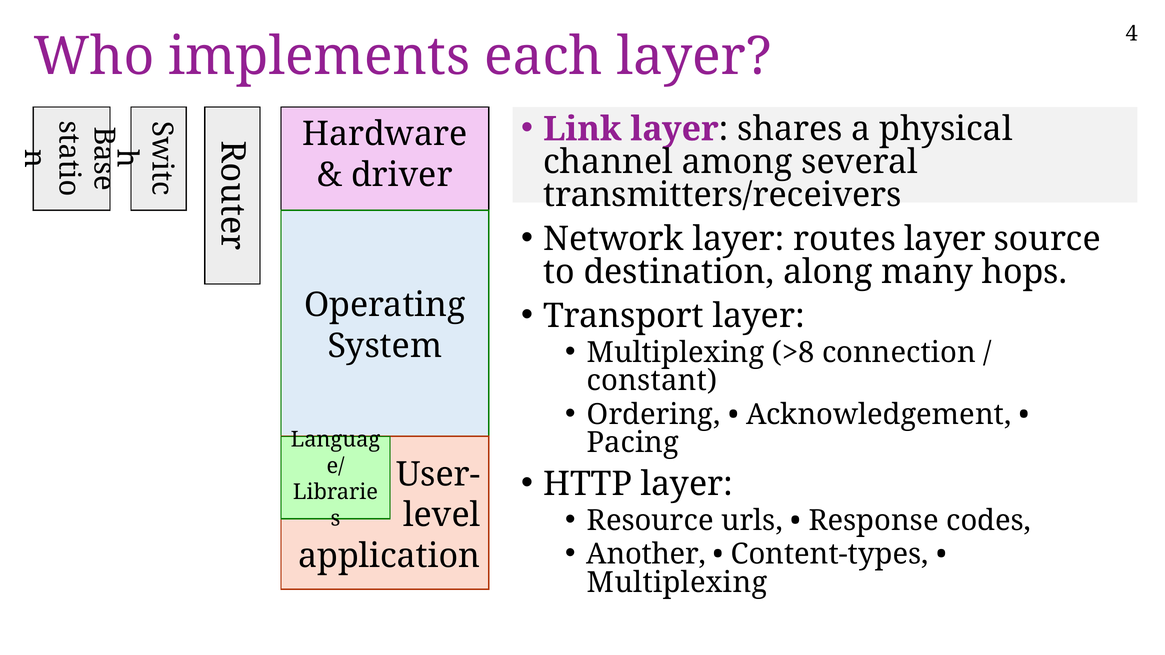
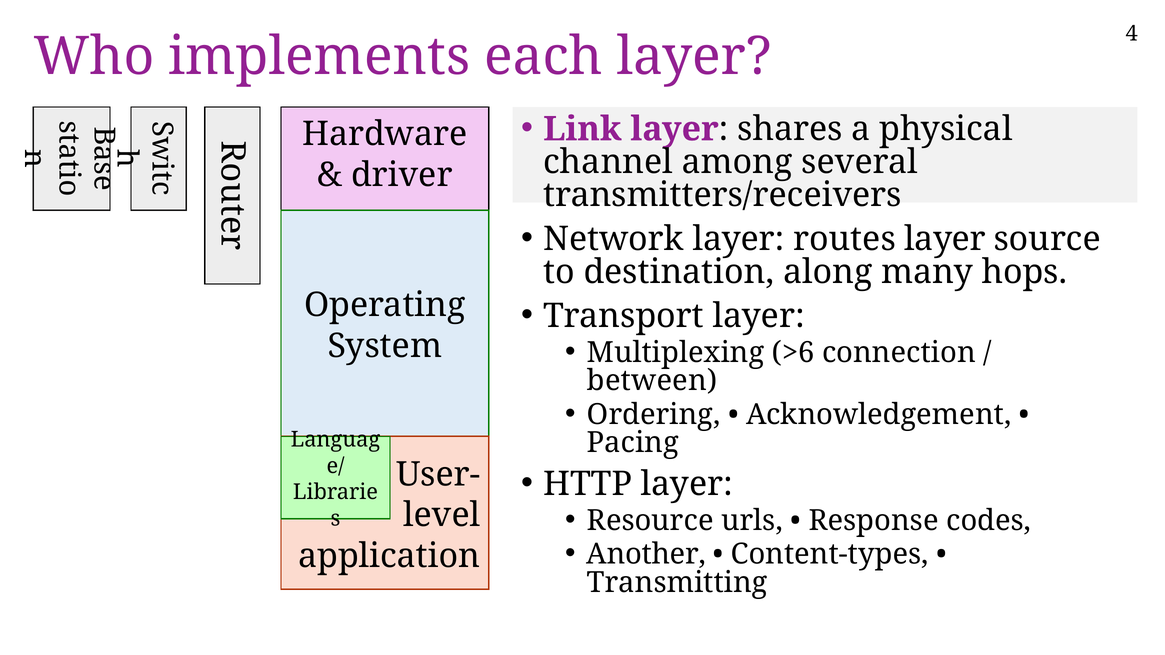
>8: >8 -> >6 (793, 353)
constant: constant -> between (652, 381)
Multiplexing: Multiplexing -> Transmitting (677, 583)
